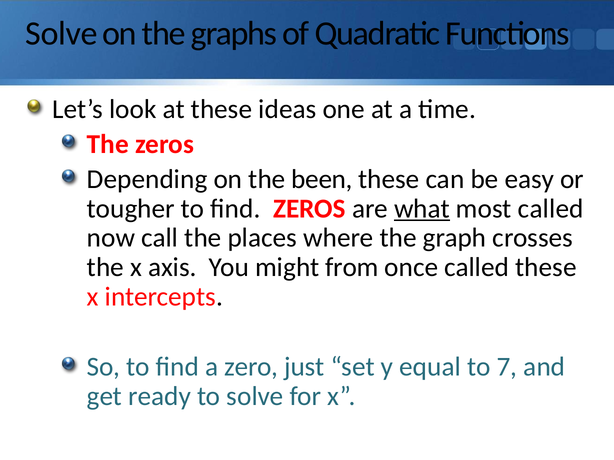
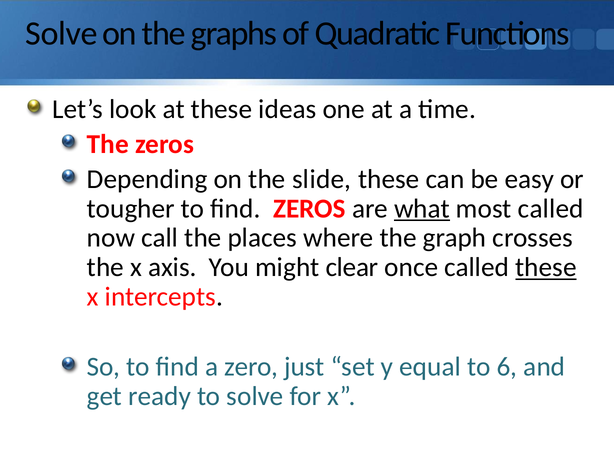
been: been -> slide (322, 179)
from: from -> clear (352, 268)
these underline: none -> present (546, 268)
7: 7 -> 6 (507, 367)
